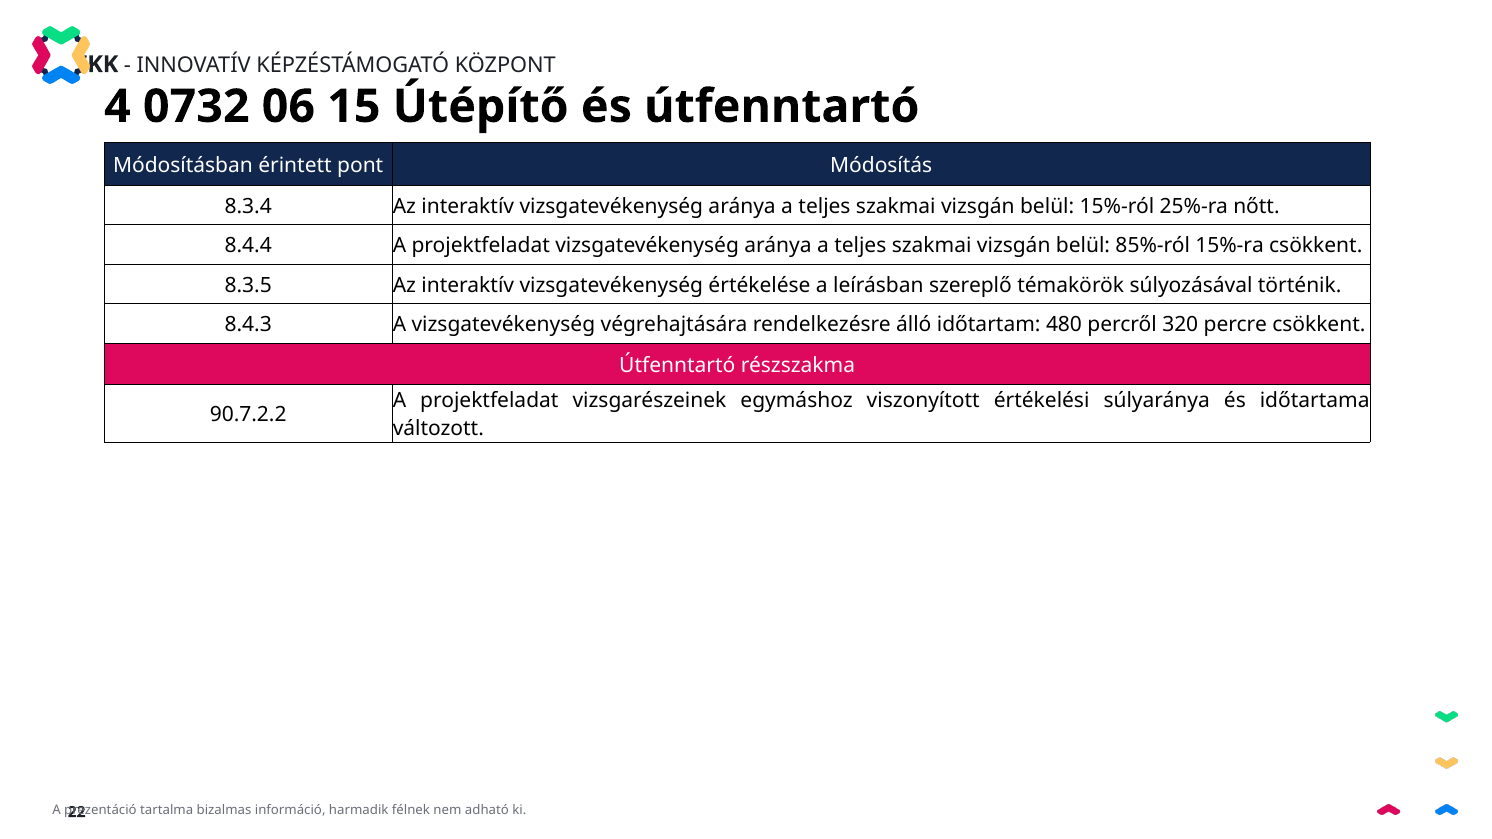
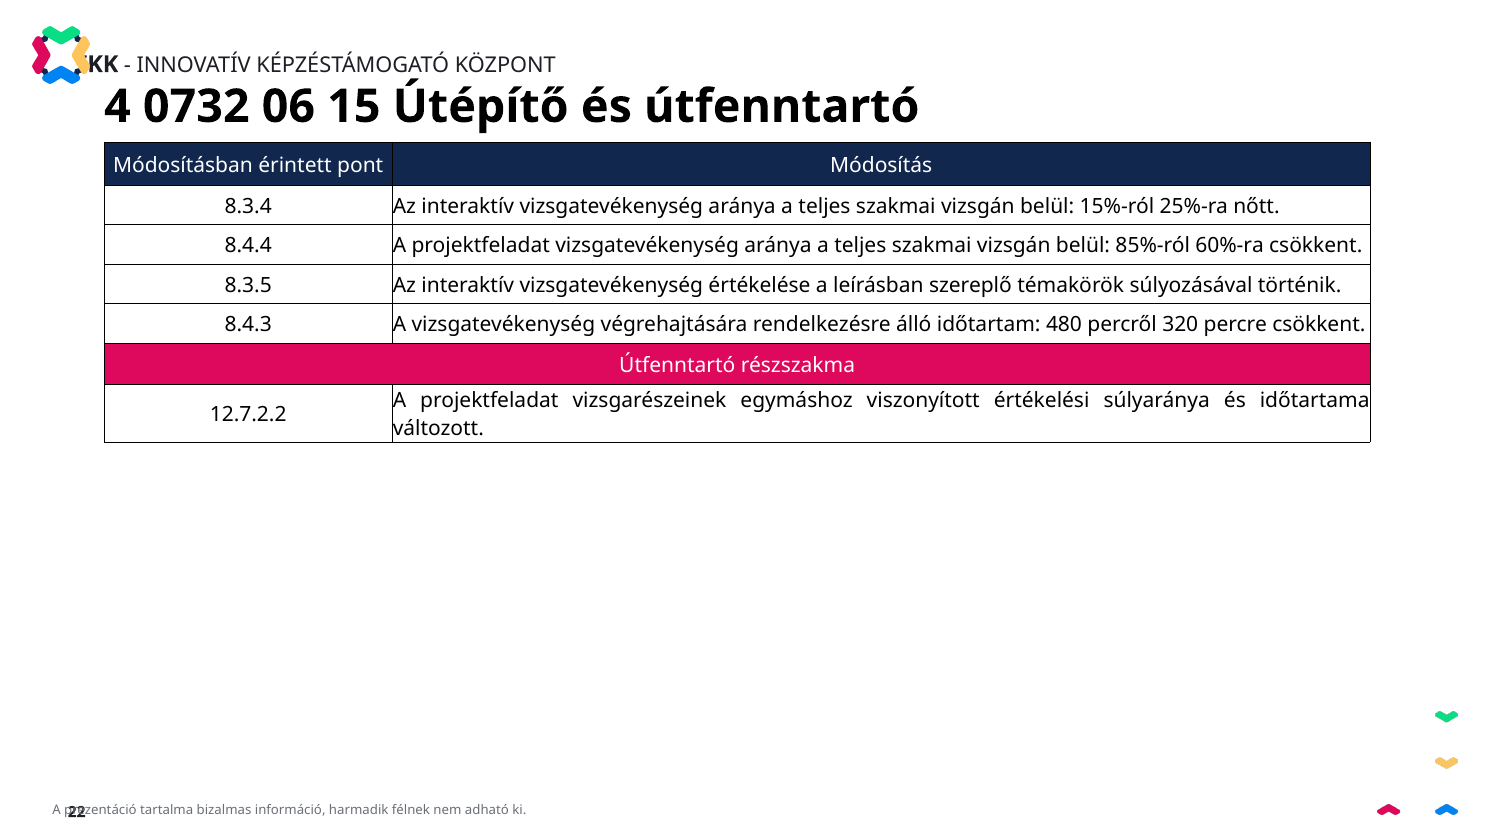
15%-ra: 15%-ra -> 60%-ra (1230, 246)
90.7.2.2: 90.7.2.2 -> 12.7.2.2 (248, 415)
